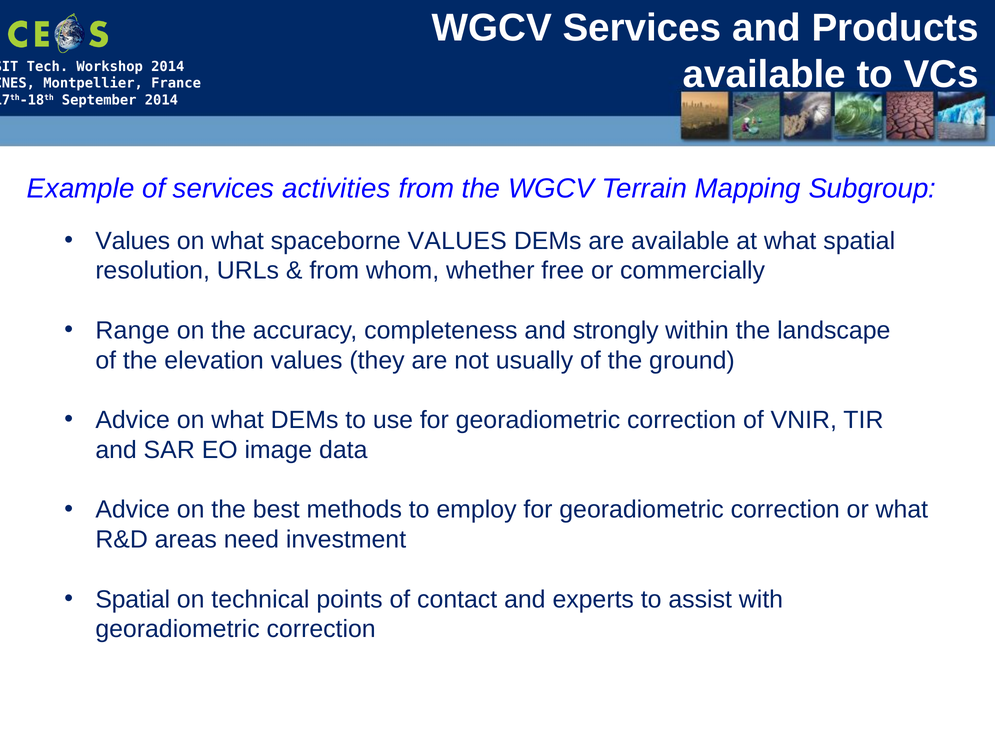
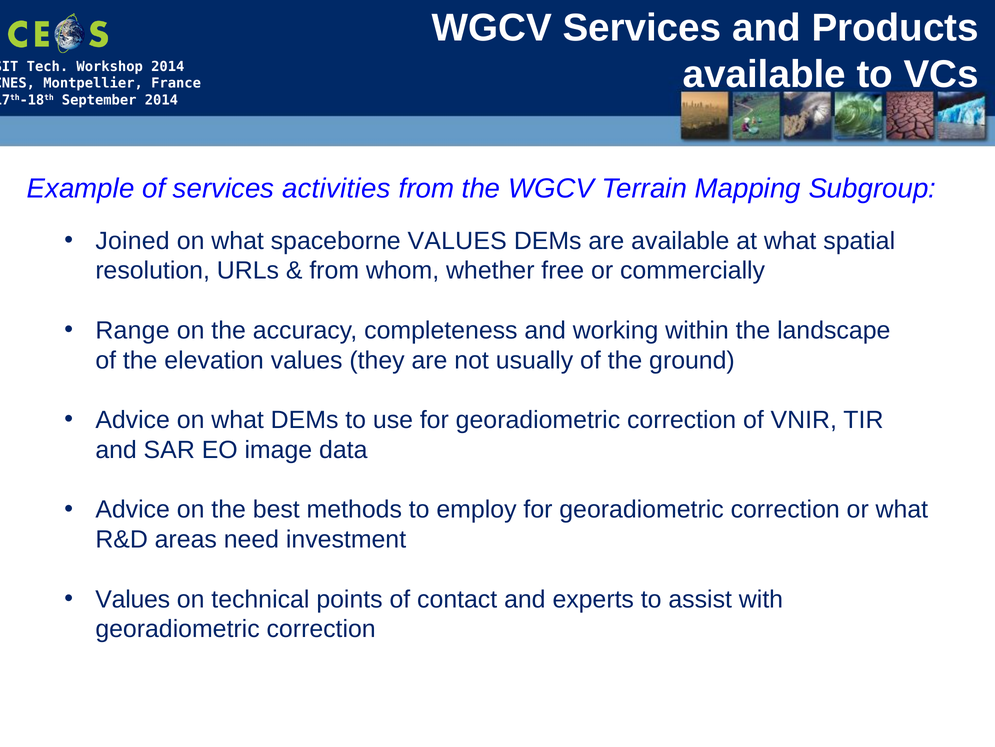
Values: Values -> Joined (133, 241)
strongly: strongly -> working (616, 330)
Spatial: Spatial -> Values (133, 599)
